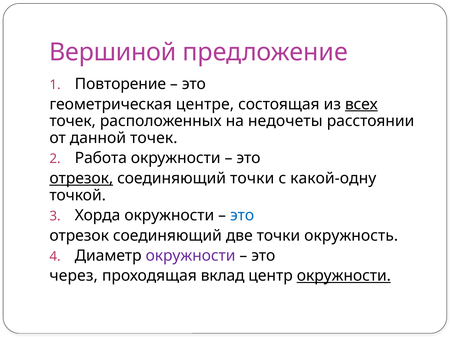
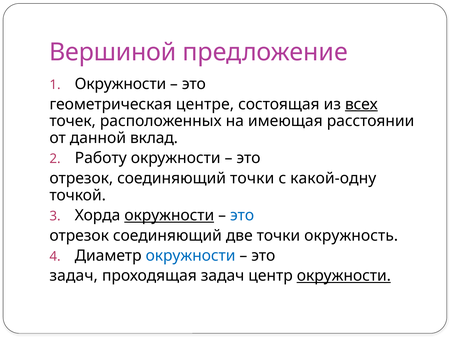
Повторение: Повторение -> Окружности (120, 84)
недочеты: недочеты -> имеющая (285, 121)
данной точек: точек -> вклад (154, 138)
Работа: Работа -> Работу (101, 158)
отрезок underline: present -> none (81, 178)
окружности underline: none -> present (169, 215)
окружности colour: purple -> blue (191, 255)
через: через -> задач (74, 275)
проходящая вклад: вклад -> задач (223, 275)
